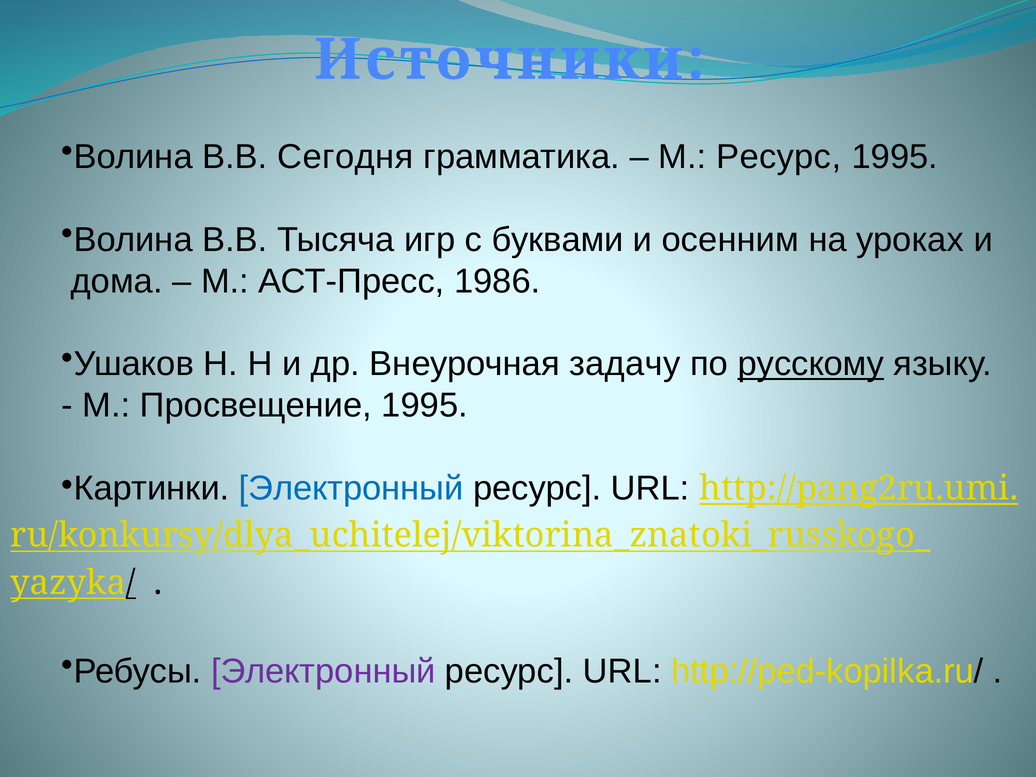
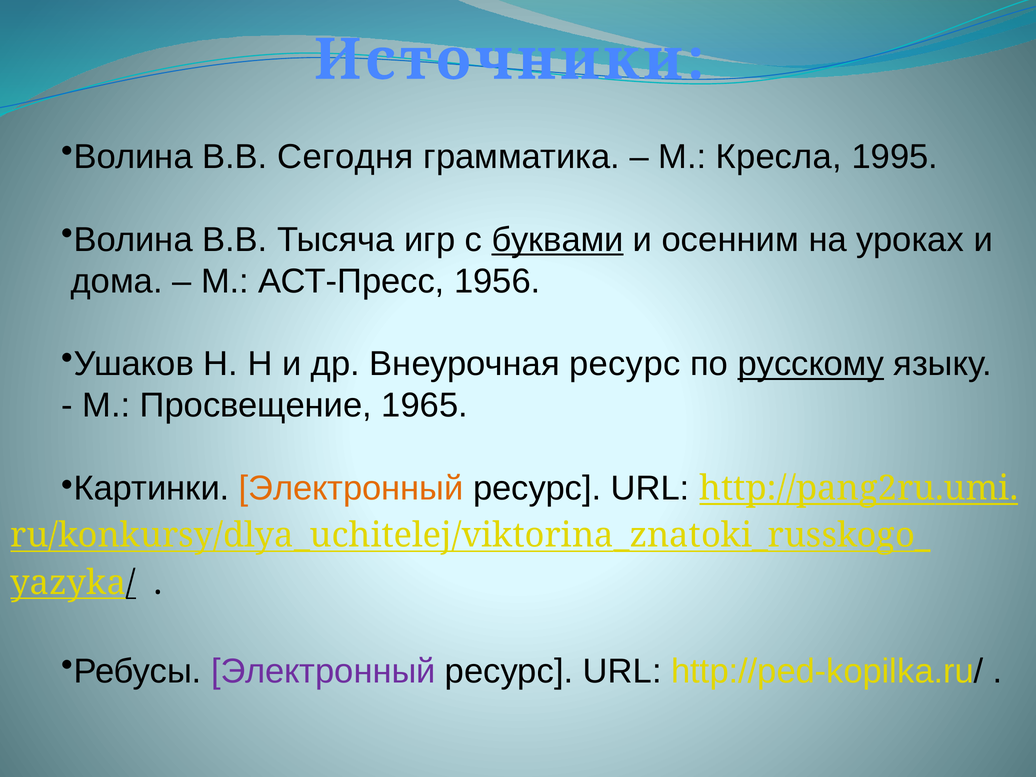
М Ресурс: Ресурс -> Кресла (779, 157)
буквами underline: none -> present (558, 240)
1986: 1986 -> 1956 (497, 281)
Внеурочная задачу: задачу -> ресурс (625, 364)
Просвещение 1995: 1995 -> 1965 (425, 405)
Электронный colour: blue -> orange (351, 488)
